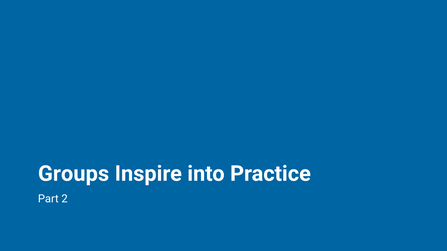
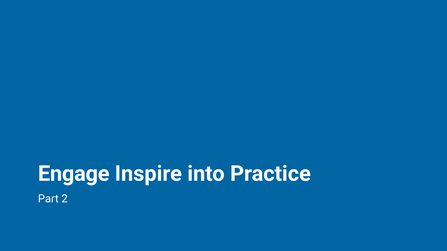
Groups: Groups -> Engage (74, 174)
